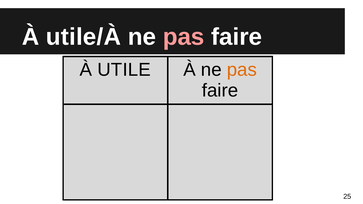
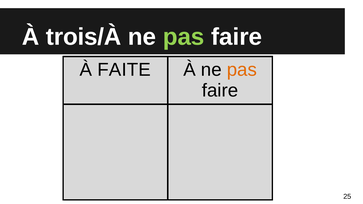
utile/À: utile/À -> trois/À (84, 37)
pas colour: pink -> light green (184, 37)
UTILE: UTILE -> FAITE (124, 70)
